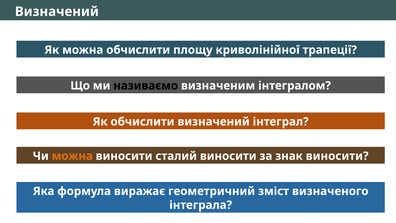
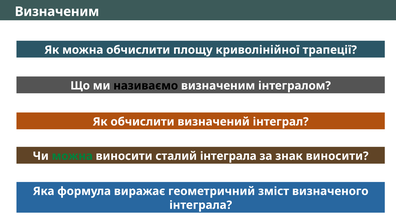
Визначений: Визначений -> Визначеним (57, 12)
можна colour: orange -> green (72, 156)
сталий виносити: виносити -> інтеграла (228, 156)
